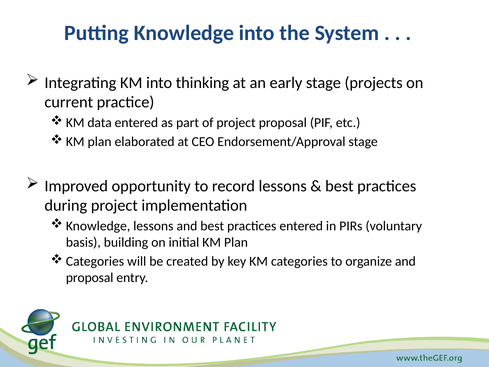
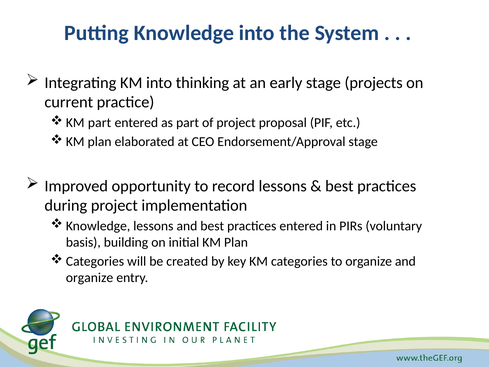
KM data: data -> part (100, 123)
proposal: proposal -> organize (90, 278)
